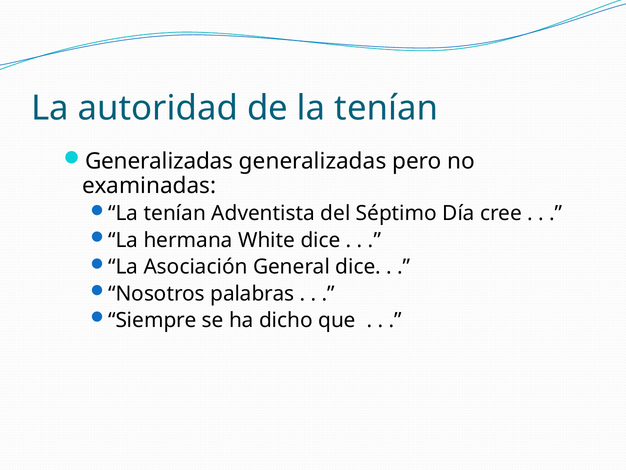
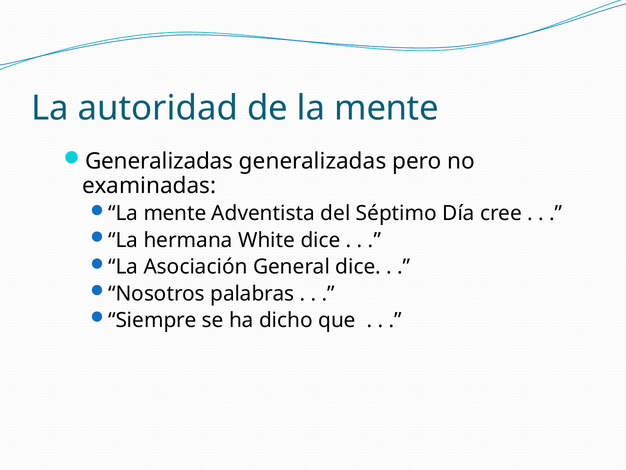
de la tenían: tenían -> mente (387, 108)
tenían: tenían -> mente (175, 213)
